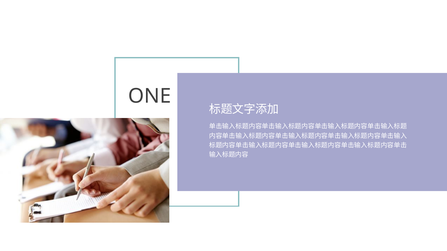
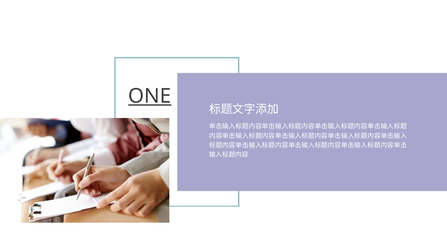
ONE underline: none -> present (150, 96)
